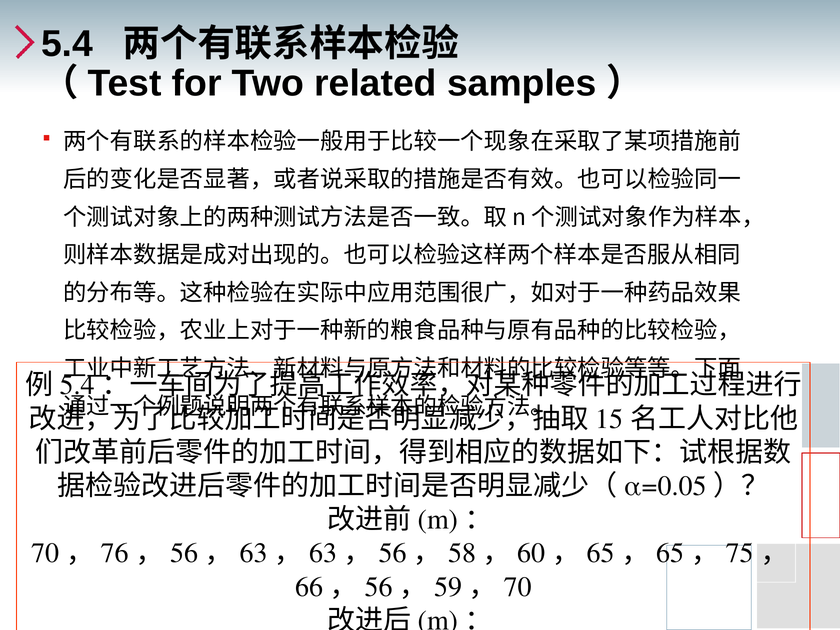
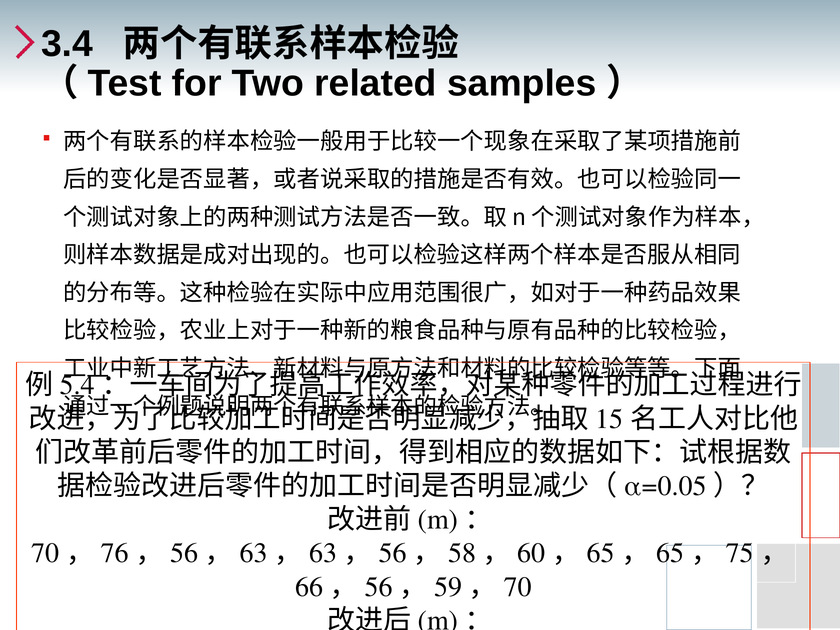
5.4: 5.4 -> 3.4 (67, 44)
